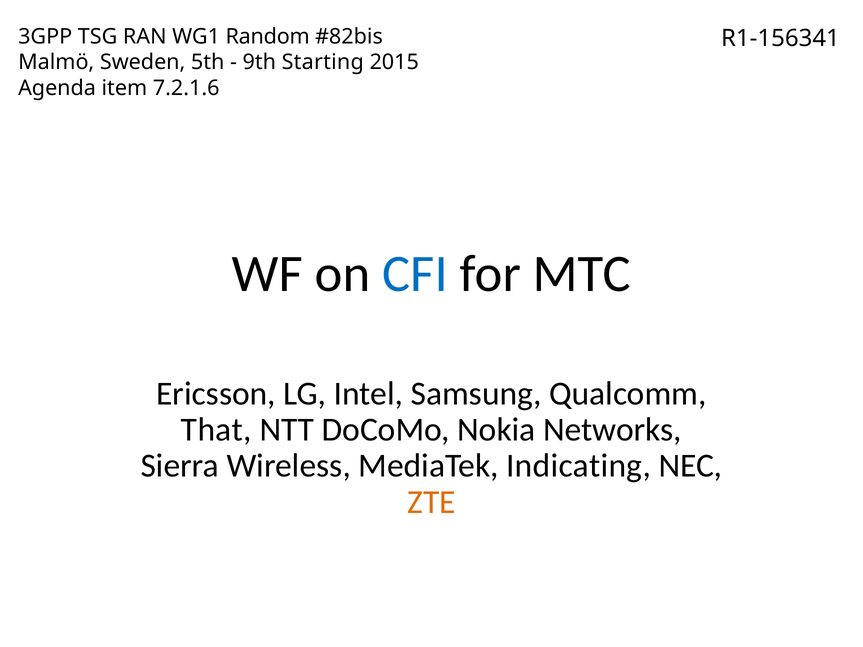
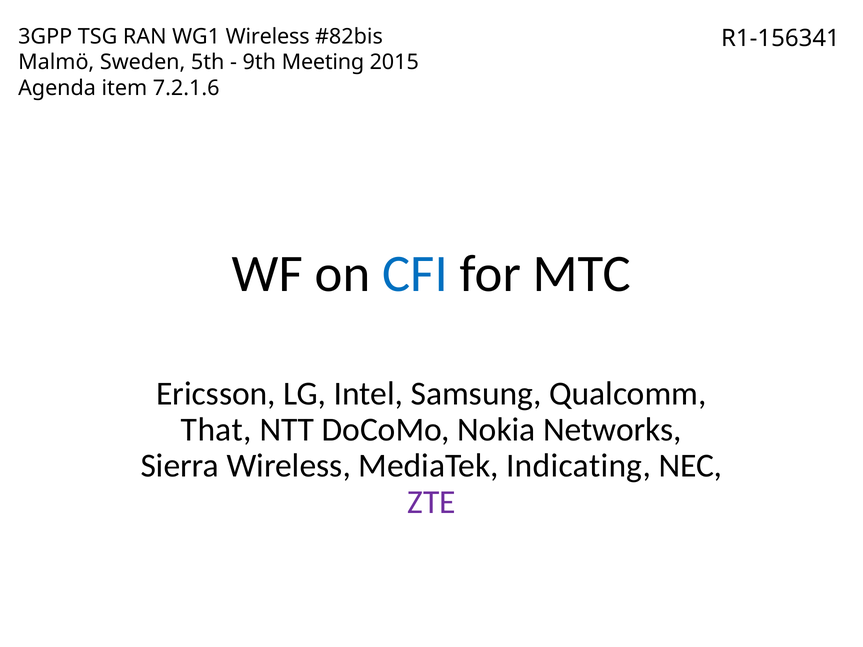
WG1 Random: Random -> Wireless (268, 37)
Starting: Starting -> Meeting (323, 62)
ZTE colour: orange -> purple (432, 502)
